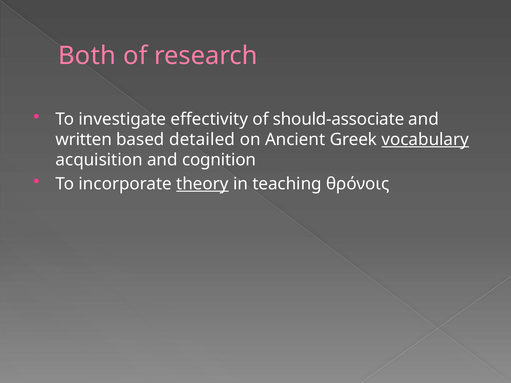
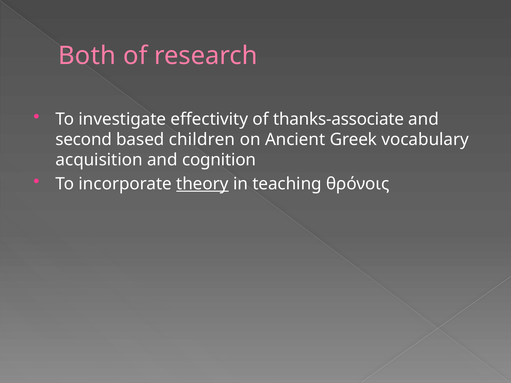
should-associate: should-associate -> thanks-associate (339, 119)
written: written -> second (84, 140)
detailed: detailed -> children (202, 140)
vocabulary underline: present -> none (425, 140)
